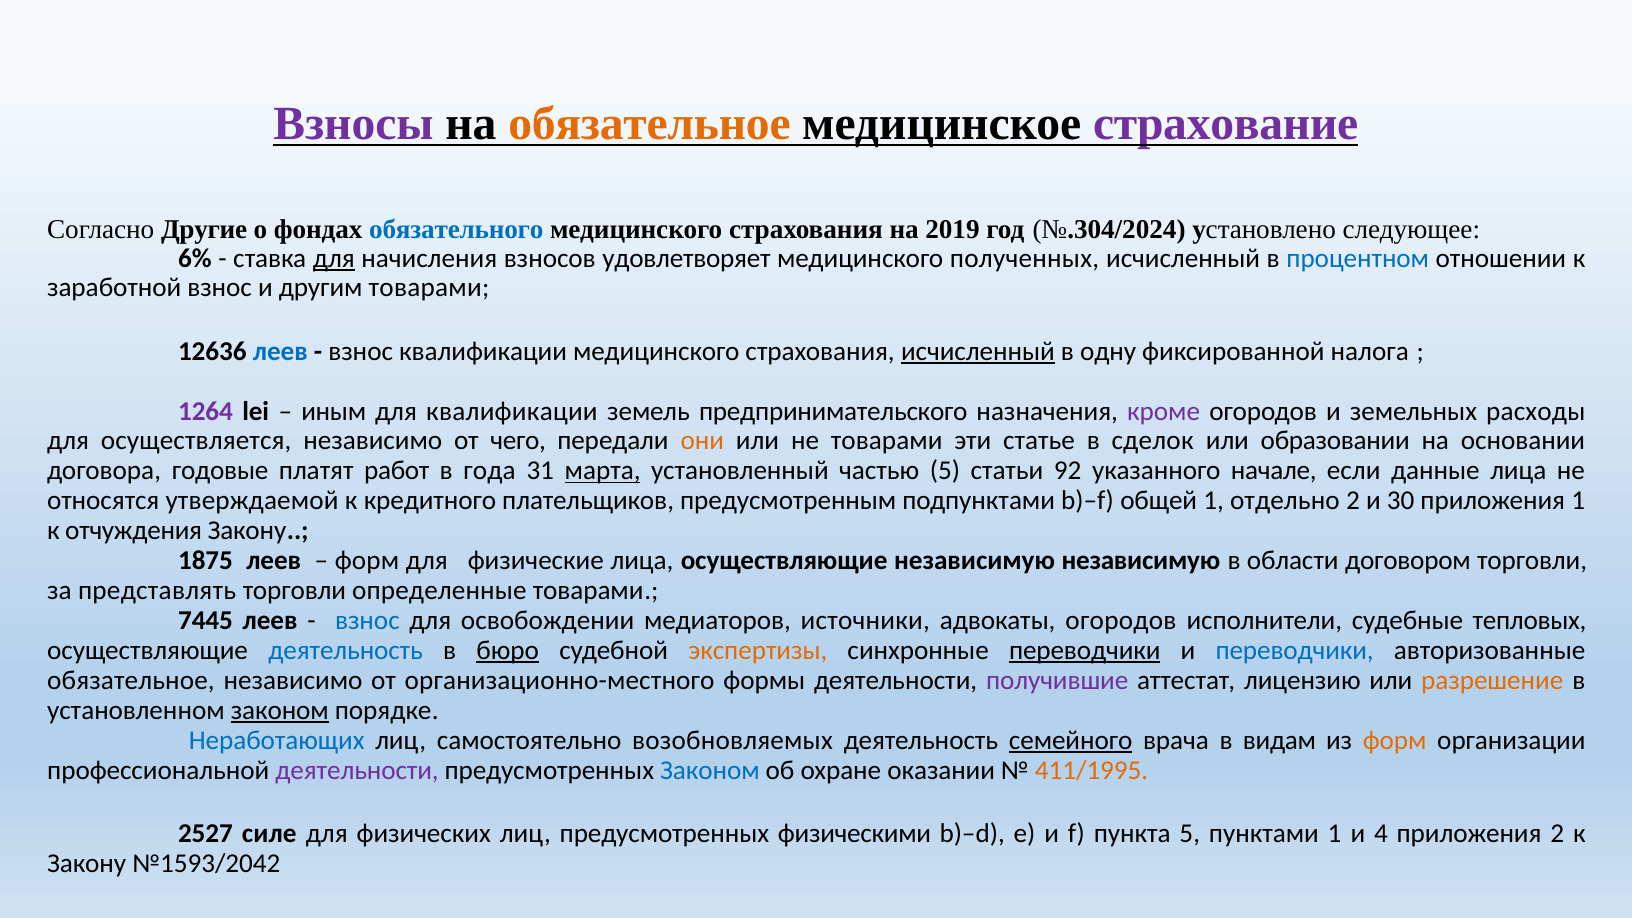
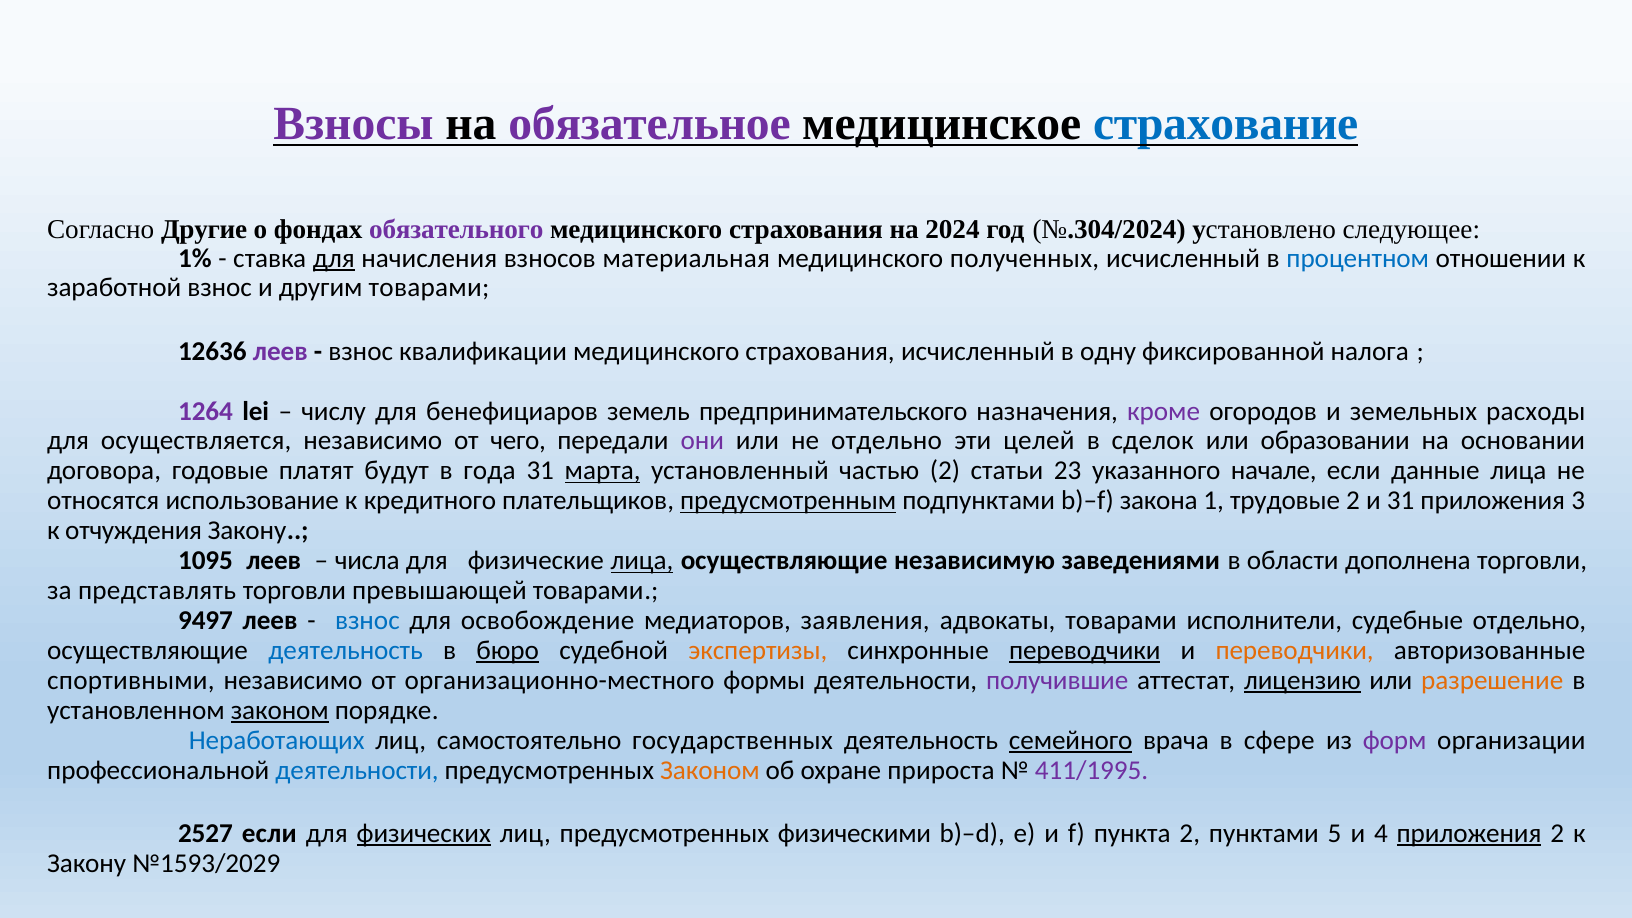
обязательное colour: orange -> purple (649, 124)
страхование colour: purple -> blue (1226, 124)
обязательного colour: blue -> purple (456, 229)
2019: 2019 -> 2024 (953, 229)
6%: 6% -> 1% (195, 258)
удовлетворяет: удовлетворяет -> материальная (686, 258)
леев colour: blue -> purple (280, 351)
исчисленный underline: present -> none (978, 351)
иным: иным -> числу (334, 411)
для квалификации: квалификации -> бенефициаров (512, 411)
они colour: orange -> purple (702, 441)
не товарами: товарами -> отдельно (887, 441)
статье: статье -> целей (1039, 441)
работ: работ -> будут (397, 471)
частью 5: 5 -> 2 (945, 471)
92: 92 -> 23 (1068, 471)
утверждаемой: утверждаемой -> использование (252, 501)
предусмотренным underline: none -> present (788, 501)
общей: общей -> закона (1159, 501)
отдельно: отдельно -> трудовые (1285, 501)
и 30: 30 -> 31 (1401, 501)
приложения 1: 1 -> 3 (1578, 501)
1875: 1875 -> 1095 (206, 561)
форм: форм -> числа (367, 561)
лица underline: none -> present (642, 561)
независимую независимую: независимую -> заведениями (1141, 561)
договором: договором -> дополнена (1408, 561)
определенные: определенные -> превышающей (439, 591)
7445: 7445 -> 9497 (206, 621)
освобождении: освобождении -> освобождение (548, 621)
источники: источники -> заявления (865, 621)
адвокаты огородов: огородов -> товарами (1121, 621)
судебные тепловых: тепловых -> отдельно (1529, 621)
переводчики colour: blue -> orange (1295, 650)
обязательное: обязательное -> спортивными (131, 680)
лицензию underline: none -> present (1302, 680)
возобновляемых: возобновляемых -> государственных (732, 740)
видам: видам -> сфере (1279, 740)
форм colour: orange -> purple (1395, 740)
деятельности colour: purple -> blue (357, 770)
Законом colour: blue -> orange (710, 770)
оказании: оказании -> прироста (941, 770)
411/1995 colour: orange -> purple (1092, 770)
2527 силе: силе -> если (269, 833)
физических underline: none -> present (424, 833)
пункта 5: 5 -> 2 (1190, 833)
пунктами 1: 1 -> 5 (1335, 833)
приложения underline: none -> present (1469, 833)
№1593/2042: №1593/2042 -> №1593/2029 (206, 863)
